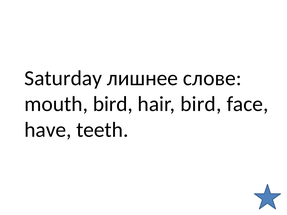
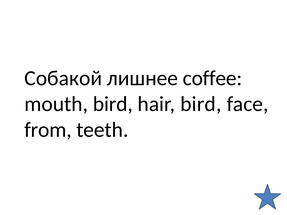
Saturday: Saturday -> Собакой (63, 78)
слове: слове -> coffee (212, 78)
have: have -> from (48, 130)
